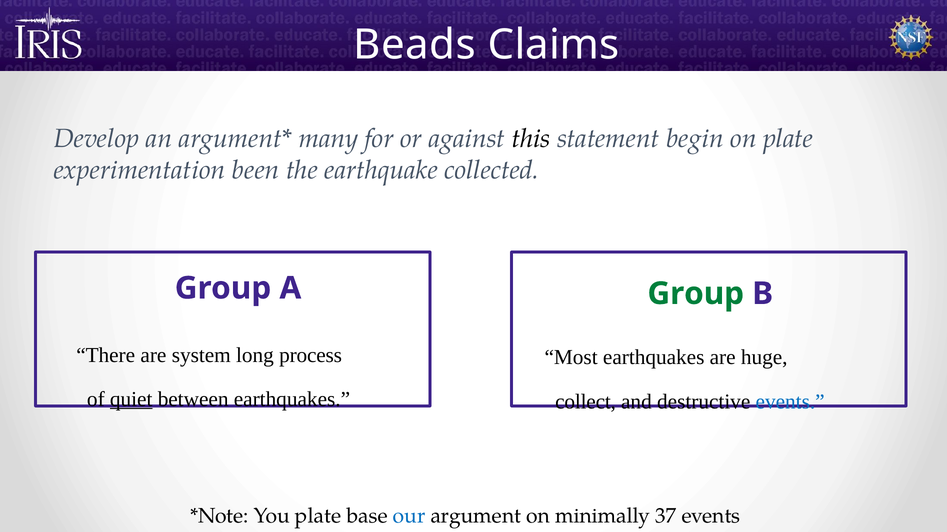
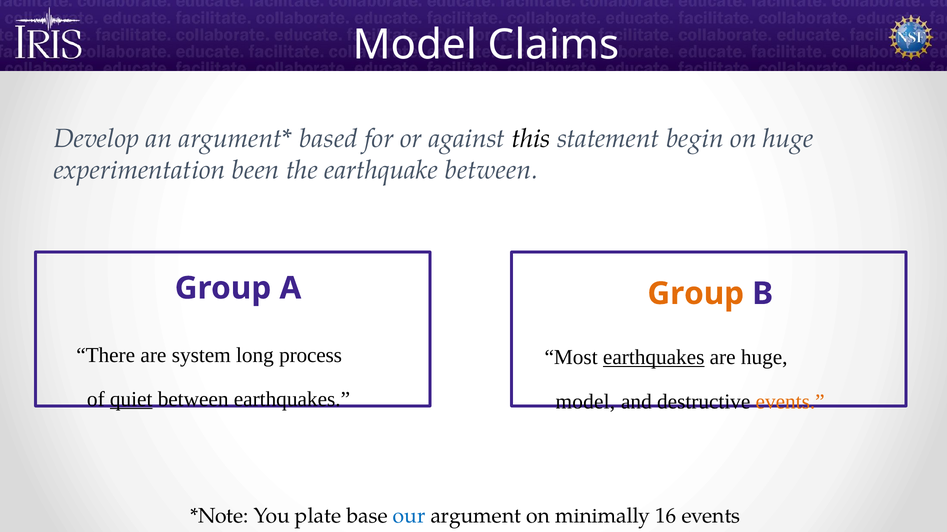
Beads: Beads -> Model (415, 45)
many: many -> based (328, 139)
on plate: plate -> huge (788, 139)
earthquake collected: collected -> between (492, 170)
Group colour: green -> orange (696, 294)
earthquakes underline: none -> present (654, 358)
collect: collect -> model (585, 402)
events colour: blue -> orange (790, 402)
37: 37 -> 16 (666, 516)
